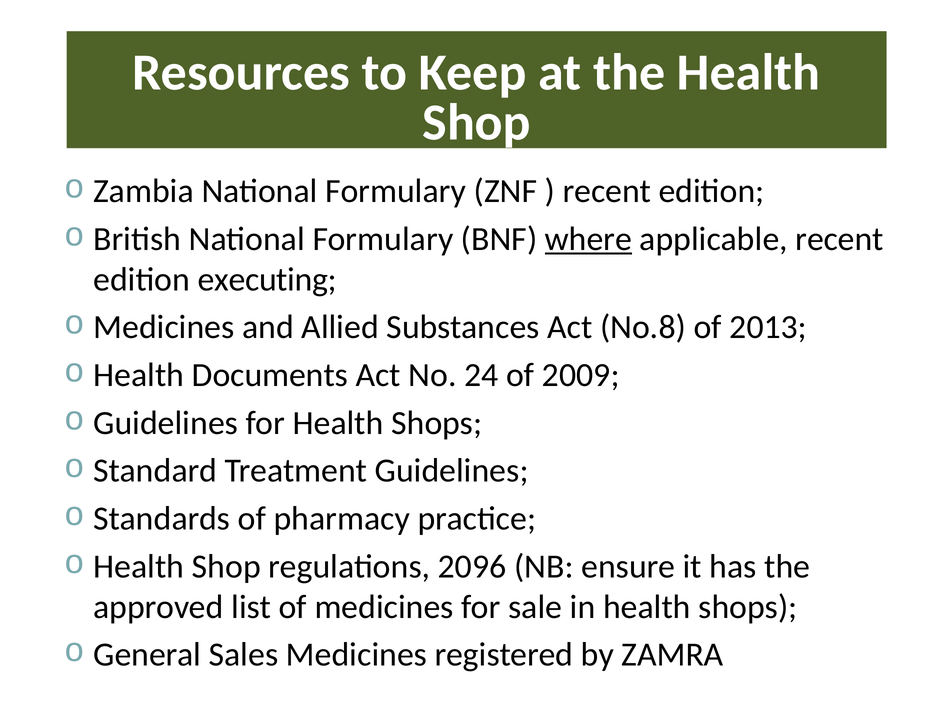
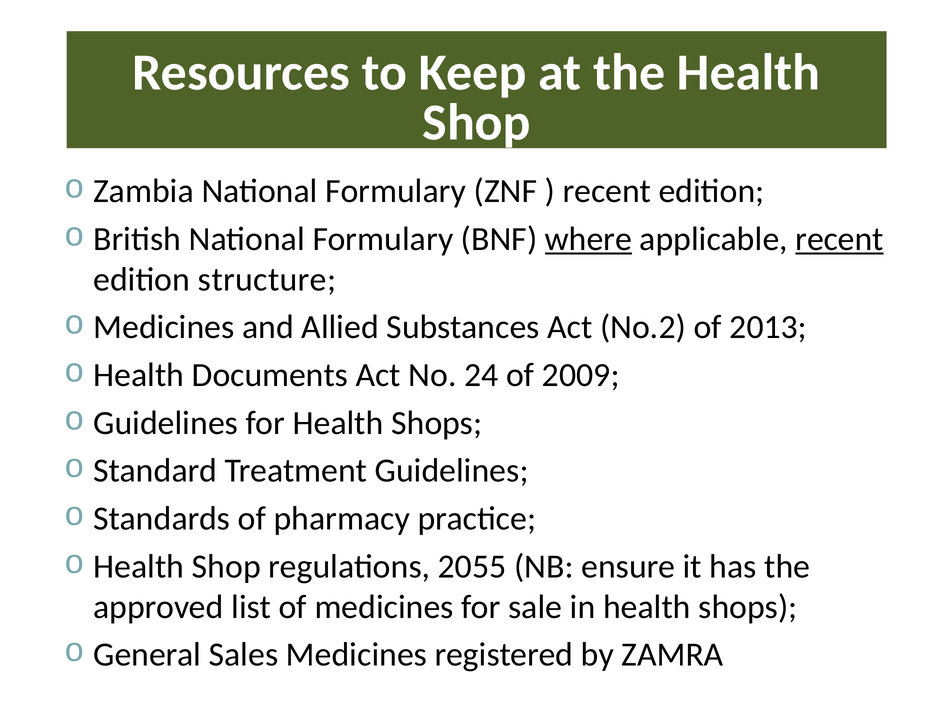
recent underline: none -> present (840, 239)
executing: executing -> structure (267, 280)
No.8: No.8 -> No.2 (643, 328)
2096: 2096 -> 2055 (472, 567)
